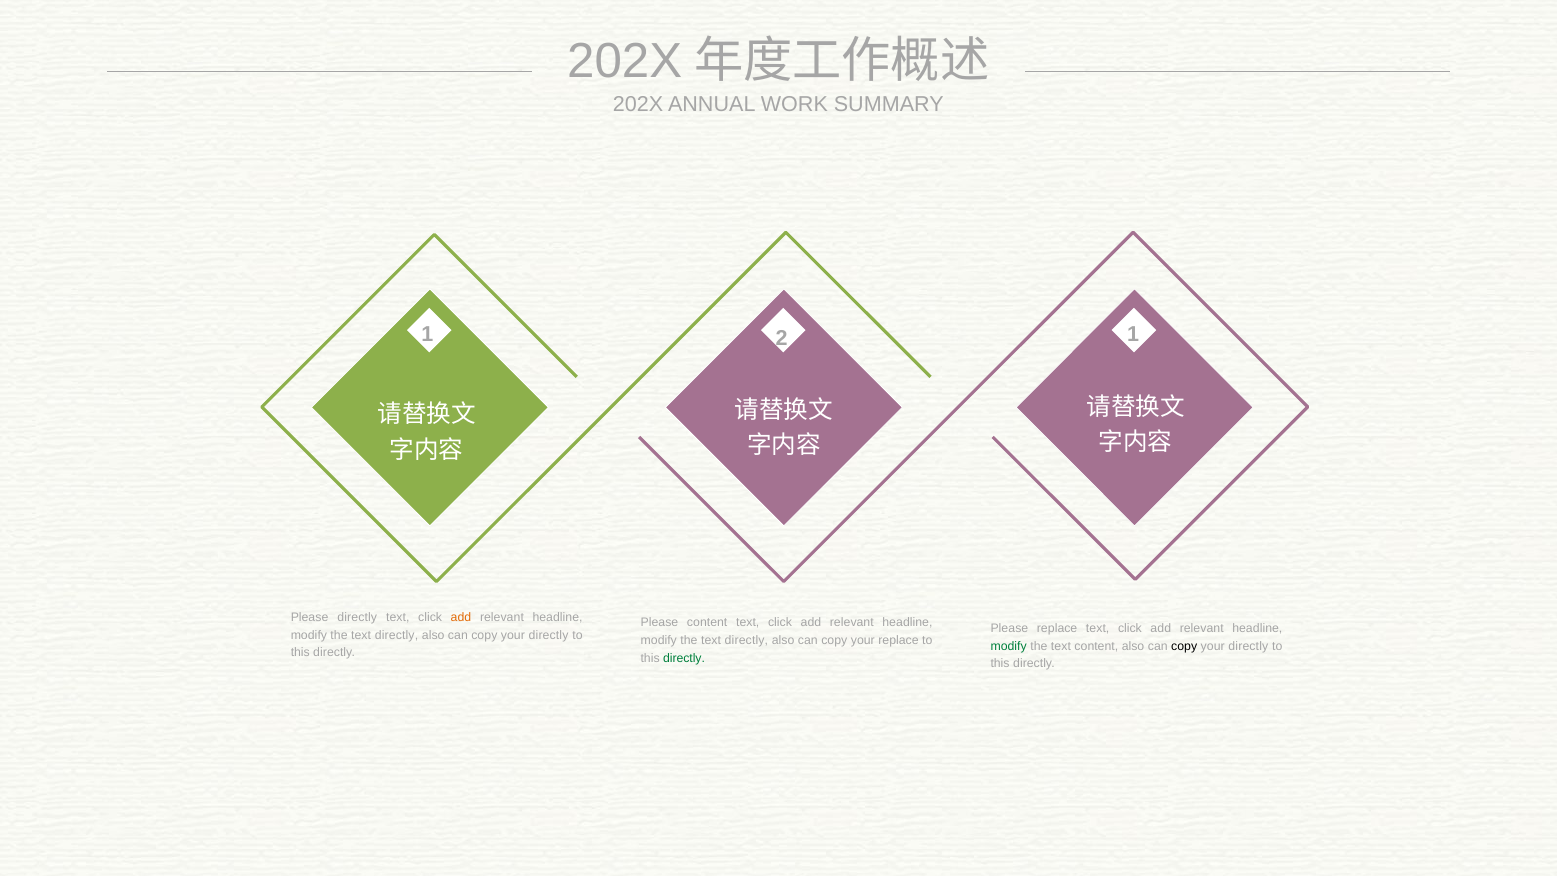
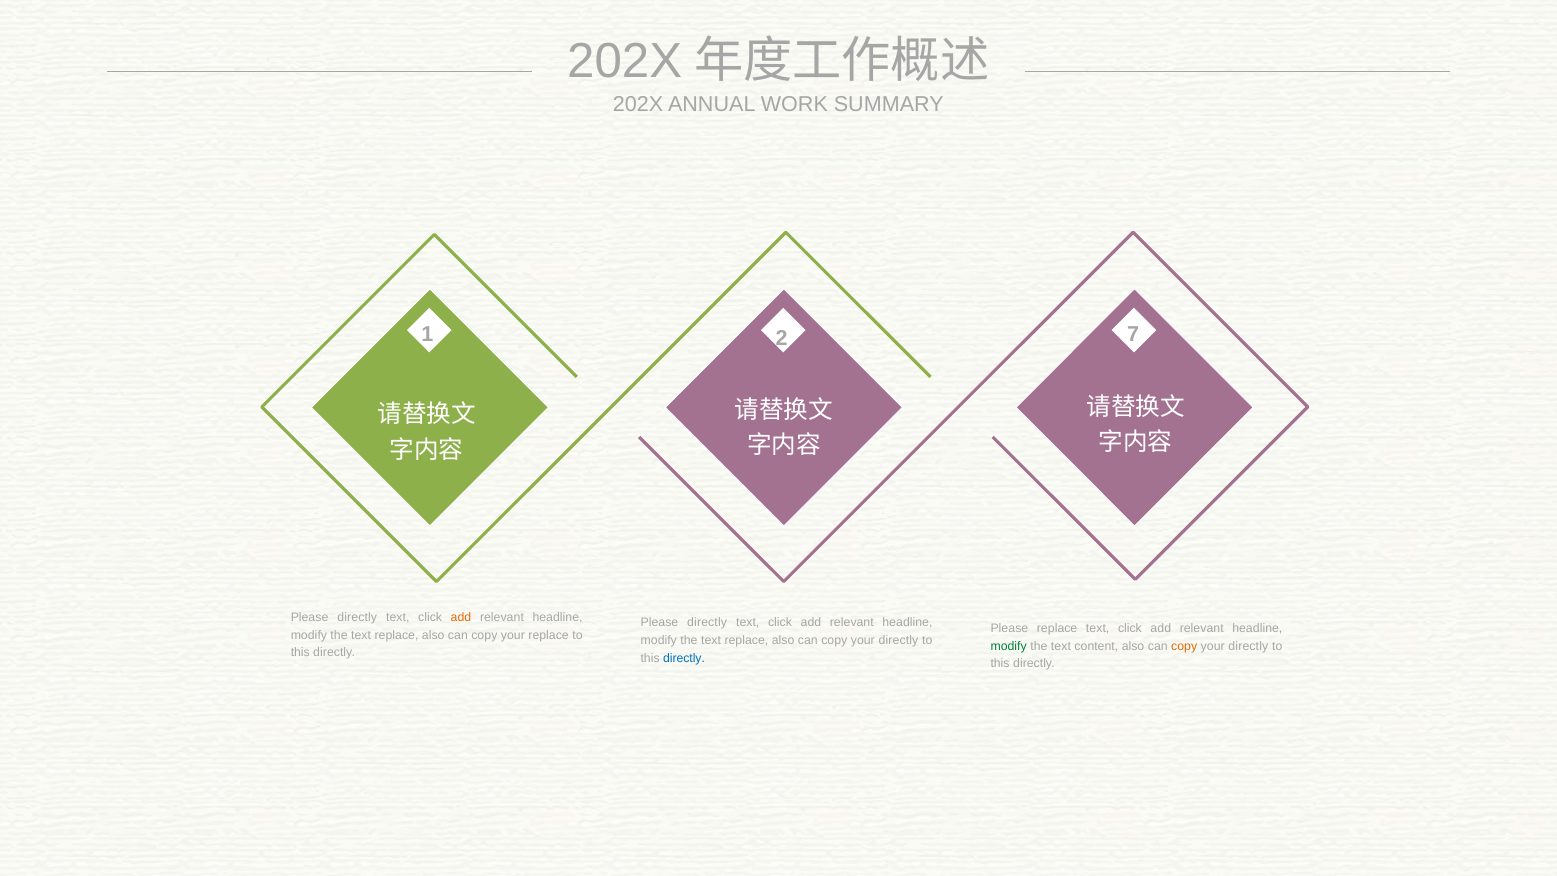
2 1: 1 -> 7 (1133, 334)
content: content -> directly (707, 623)
directly: directly -> replace (397, 635)
directly: directly -> replace (549, 635)
directly: directly -> replace (746, 640)
replace: replace -> directly (898, 640)
copy colour: black -> orange (1184, 646)
directly colour: green -> blue (684, 658)
